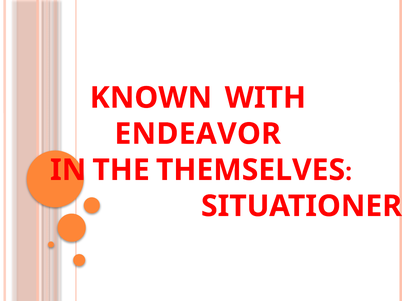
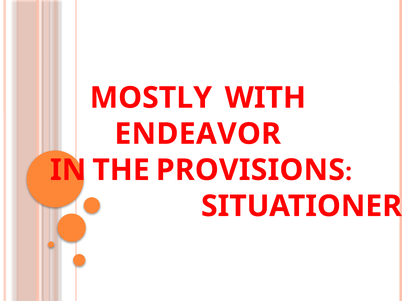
KNOWN: KNOWN -> MOSTLY (151, 98)
THEMSELVES: THEMSELVES -> PROVISIONS (250, 170)
